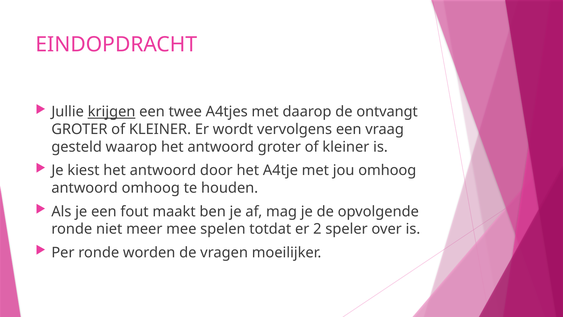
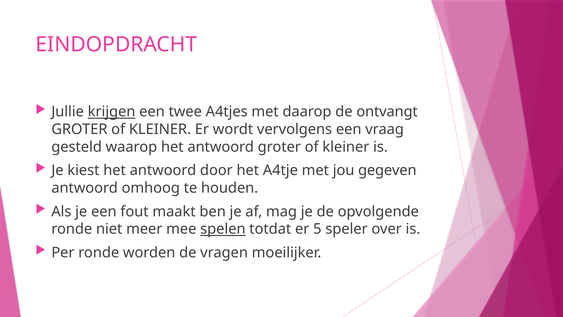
jou omhoog: omhoog -> gegeven (387, 170)
spelen underline: none -> present (223, 229)
2: 2 -> 5 (317, 229)
